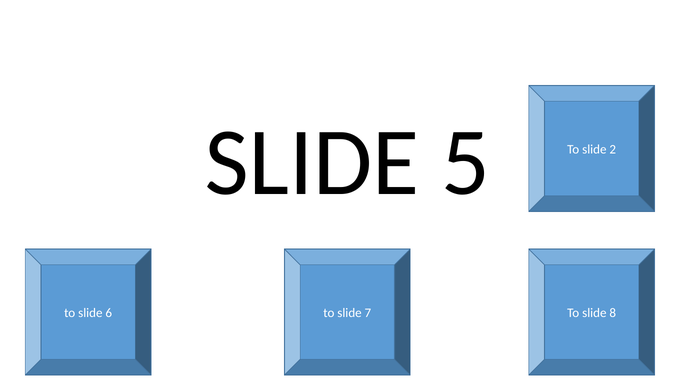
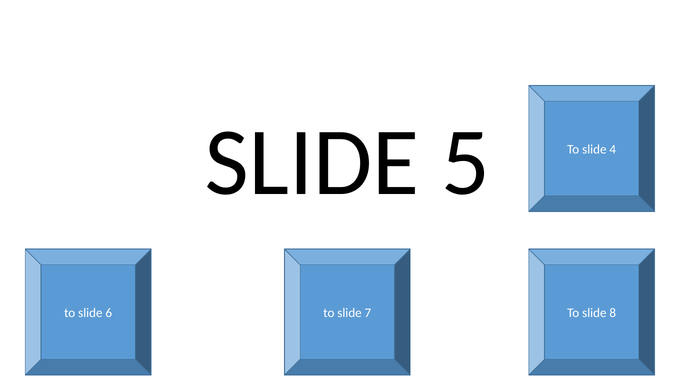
2: 2 -> 4 (613, 149)
